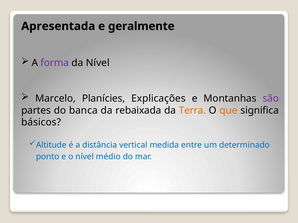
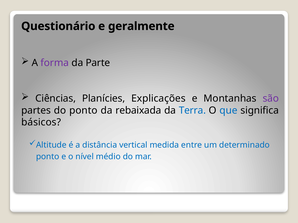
Apresentada: Apresentada -> Questionário (58, 26)
da Nível: Nível -> Parte (98, 63)
Marcelo: Marcelo -> Ciências (56, 99)
do banca: banca -> ponto (83, 111)
Terra colour: orange -> blue (192, 111)
que colour: orange -> blue (228, 111)
